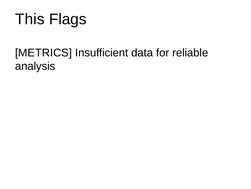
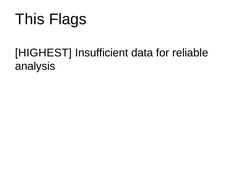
METRICS: METRICS -> HIGHEST (43, 53)
